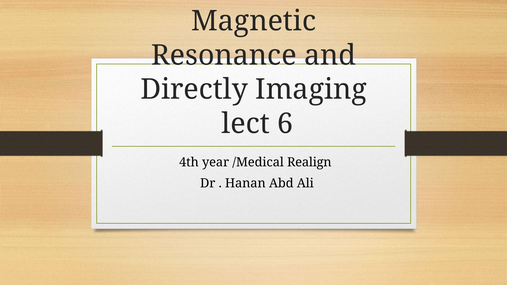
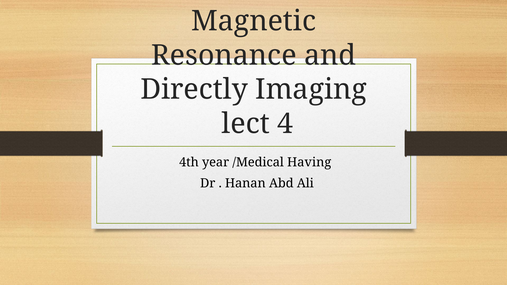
6: 6 -> 4 (285, 124)
Realign: Realign -> Having (309, 162)
